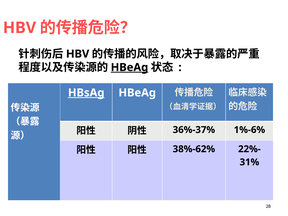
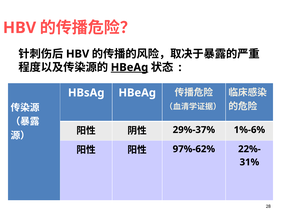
HBsAg underline: present -> none (86, 93)
36%-37%: 36%-37% -> 29%-37% (194, 130)
38%-62%: 38%-62% -> 97%-62% (194, 149)
